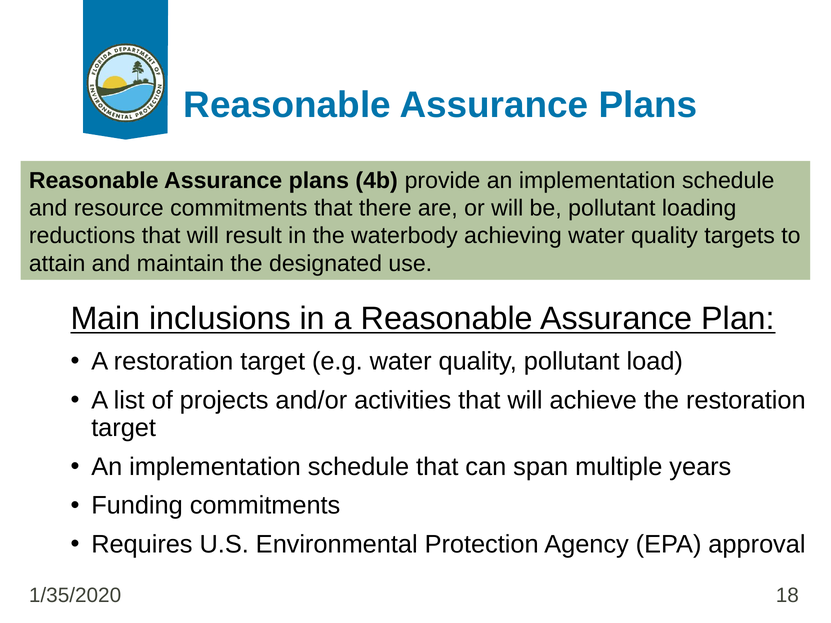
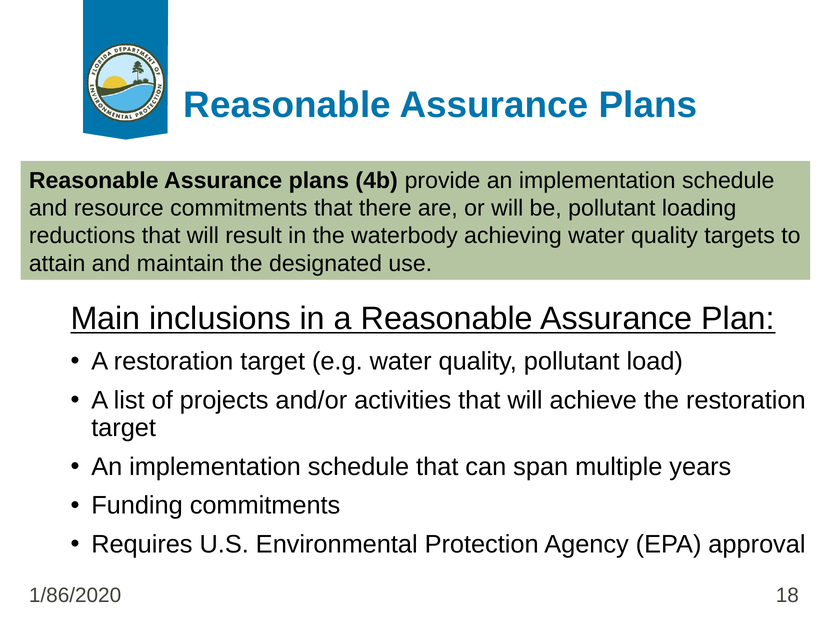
1/35/2020: 1/35/2020 -> 1/86/2020 (75, 596)
